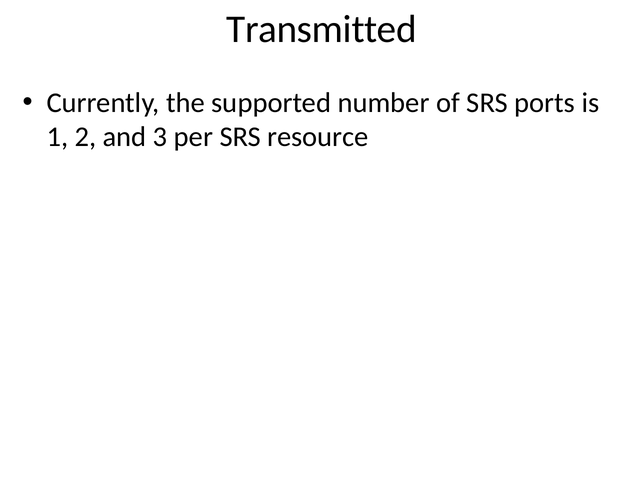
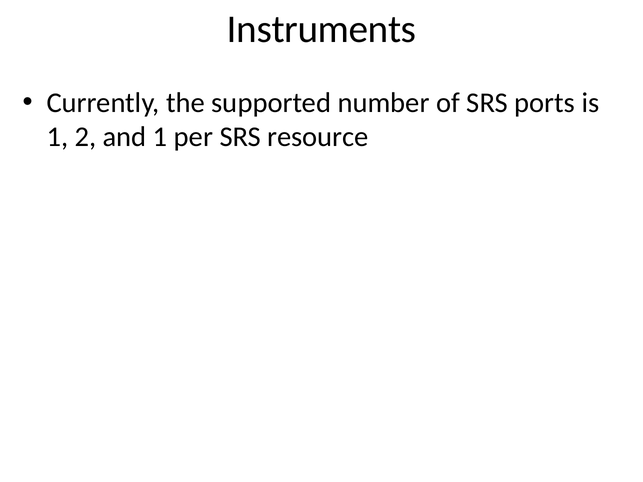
Transmitted: Transmitted -> Instruments (322, 30)
and 3: 3 -> 1 (160, 137)
